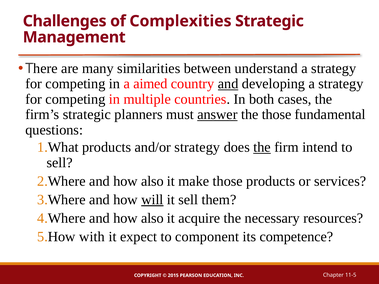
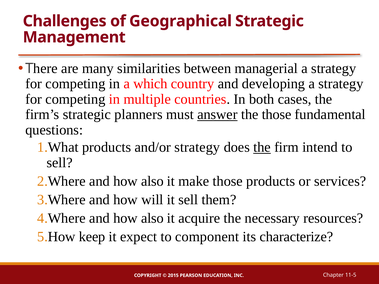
Complexities: Complexities -> Geographical (181, 21)
understand: understand -> managerial (266, 68)
aimed: aimed -> which (150, 84)
and underline: present -> none (228, 84)
will underline: present -> none (152, 200)
with: with -> keep (92, 237)
competence: competence -> characterize (296, 237)
